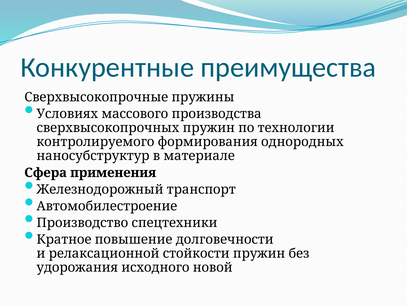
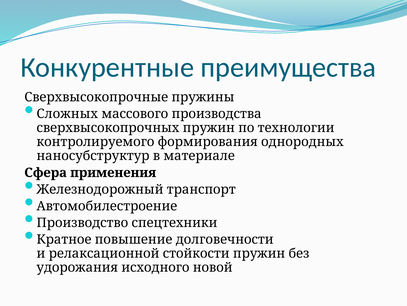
Условиях: Условиях -> Сложных (67, 114)
